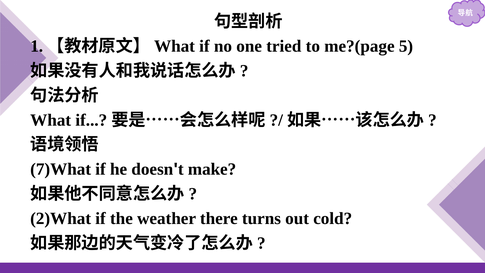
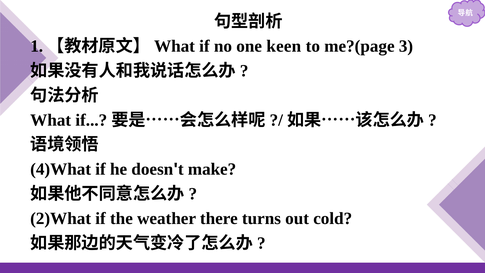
tried: tried -> keen (284, 46)
5: 5 -> 3 (406, 46)
7)What: 7)What -> 4)What (61, 169)
